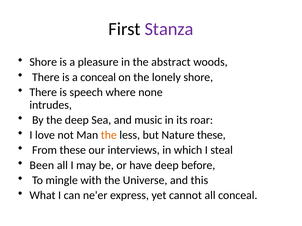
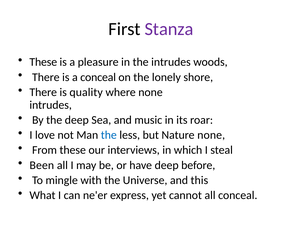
Shore: Shore -> These (43, 62)
the abstract: abstract -> intrudes (171, 62)
speech: speech -> quality (86, 92)
the colour: orange -> blue (109, 135)
Nature these: these -> none (211, 135)
